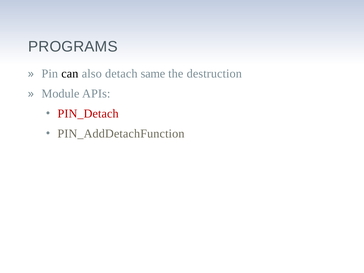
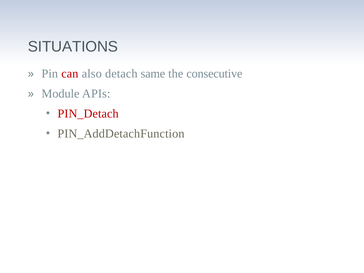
PROGRAMS: PROGRAMS -> SITUATIONS (73, 47)
can colour: black -> red (70, 74)
destruction: destruction -> consecutive (214, 74)
